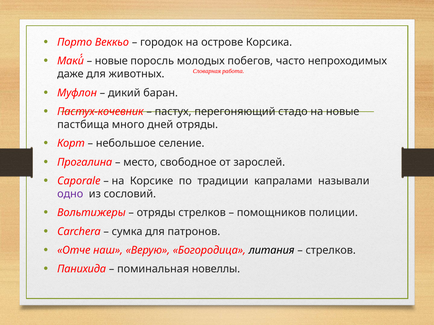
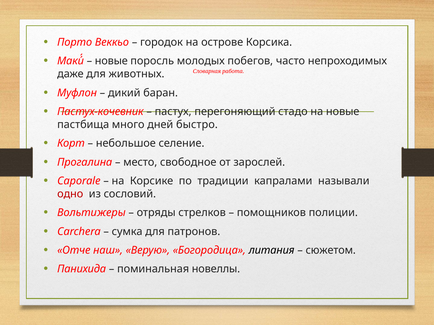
дней отряды: отряды -> быстро (197, 125)
одно colour: purple -> red (70, 194)
стрелков: стрелков -> сюжетом (331, 251)
